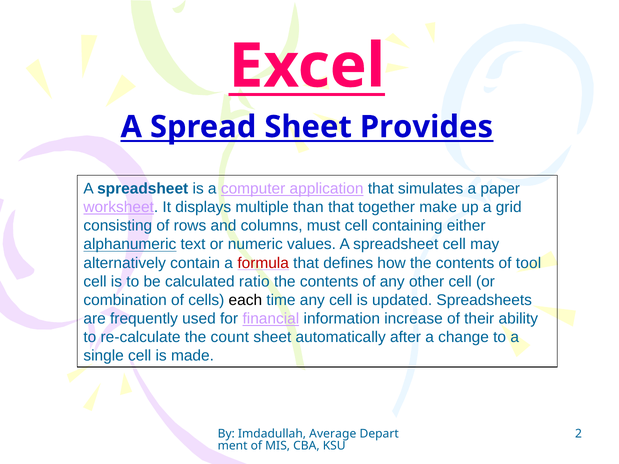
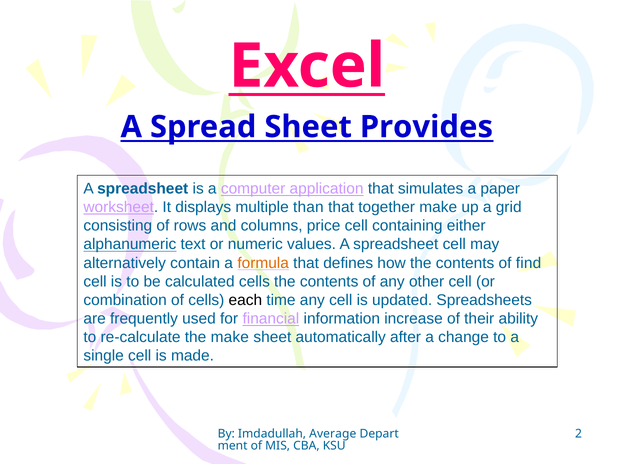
must: must -> price (324, 226)
formula colour: red -> orange (263, 263)
tool: tool -> find (529, 263)
calculated ratio: ratio -> cells (254, 282)
the count: count -> make (230, 337)
